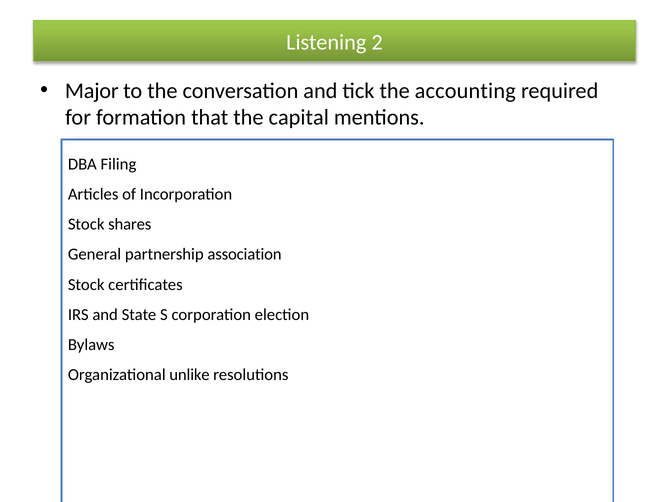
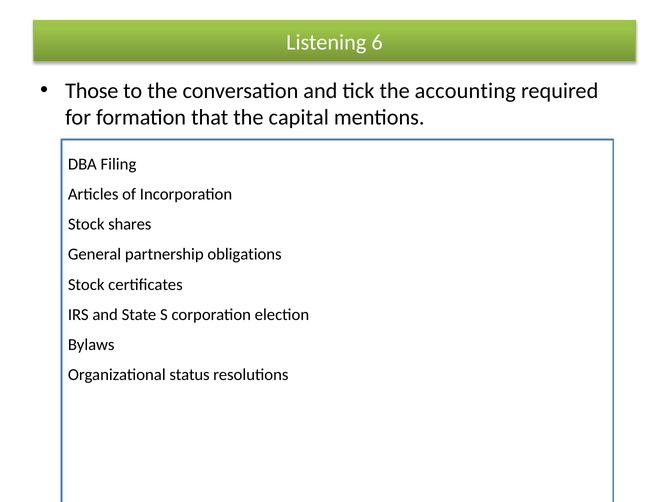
2: 2 -> 6 (377, 42)
Major: Major -> Those (92, 91)
association: association -> obligations (245, 254)
unlike: unlike -> status (190, 375)
